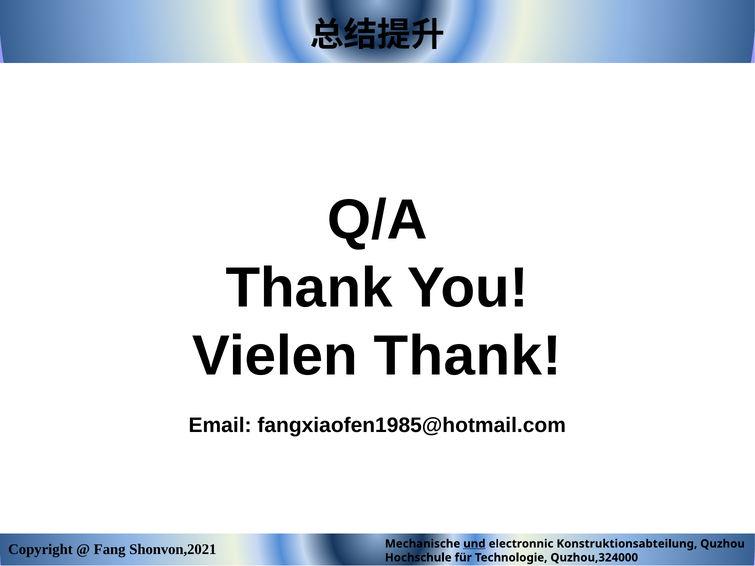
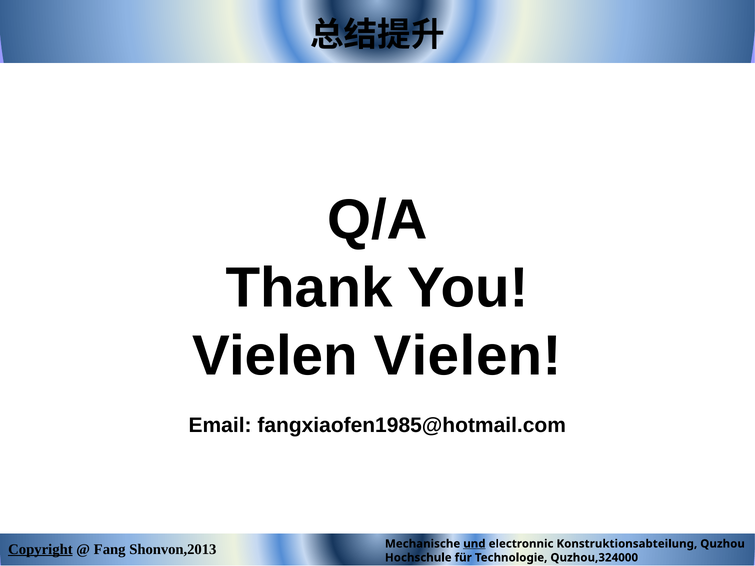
Vielen Thank: Thank -> Vielen (468, 356)
Copyright underline: none -> present (40, 550)
Shonvon,2021: Shonvon,2021 -> Shonvon,2013 (173, 550)
